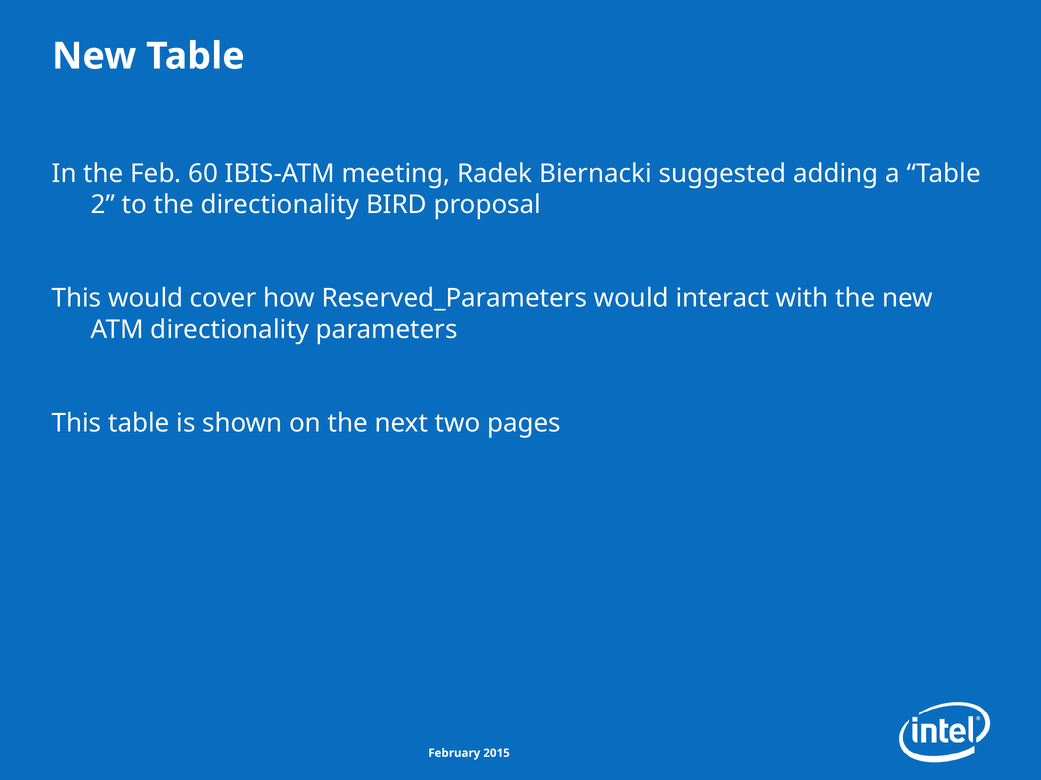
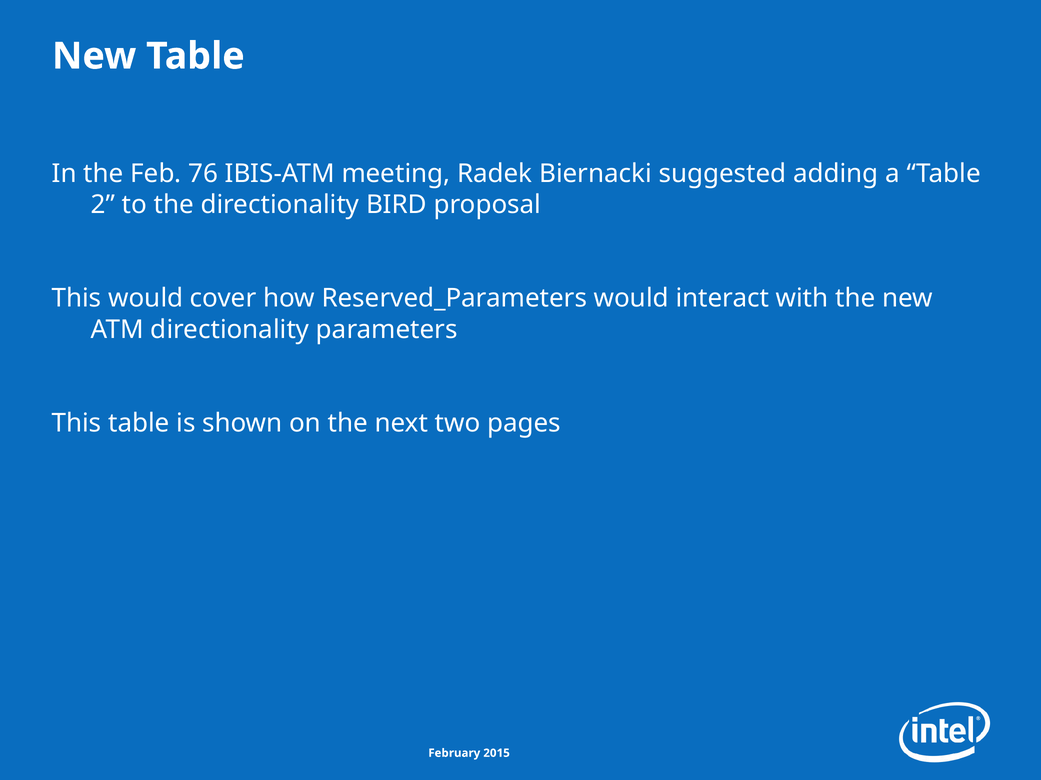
60: 60 -> 76 (203, 174)
